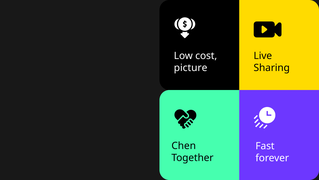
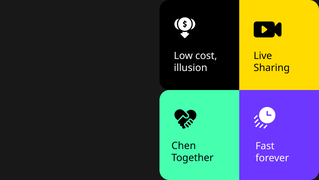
picture: picture -> illusion (191, 68)
